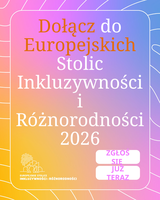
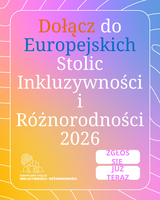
Europejskich colour: orange -> blue (80, 45)
